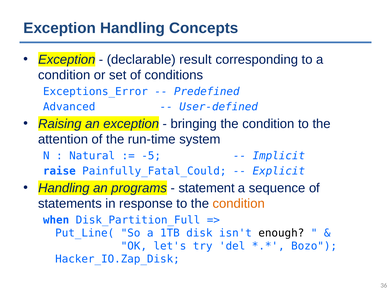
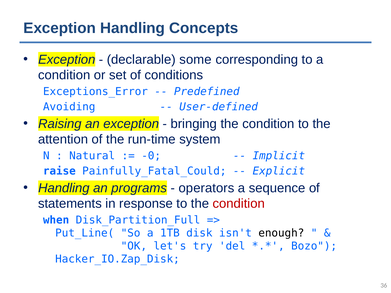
result: result -> some (196, 60)
Advanced: Advanced -> Avoiding (69, 107)
-5: -5 -> -0 (151, 156)
statement: statement -> operators (206, 188)
condition colour: orange -> red (239, 204)
